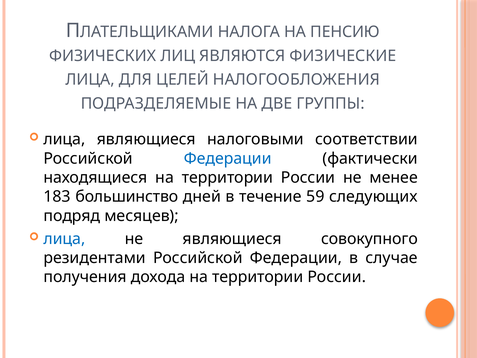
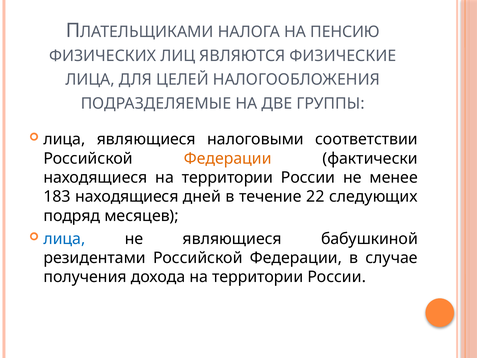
Федерации colour: blue -> orange (228, 158)
183 большинство: большинство -> находящиеся (127, 197)
59: 59 -> 22 (315, 197)
совокупного: совокупного -> бабушкиной (369, 239)
